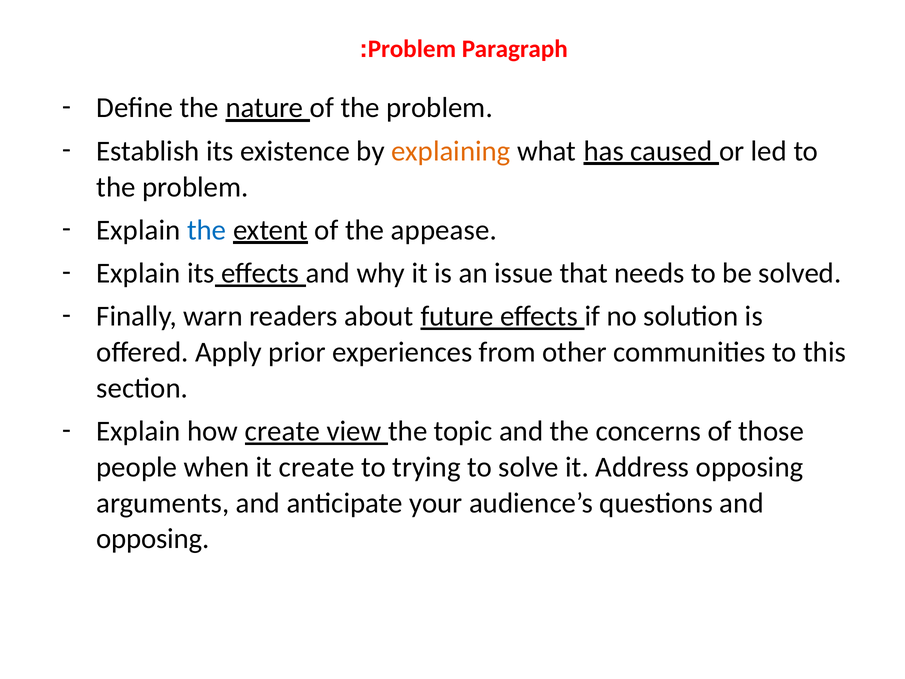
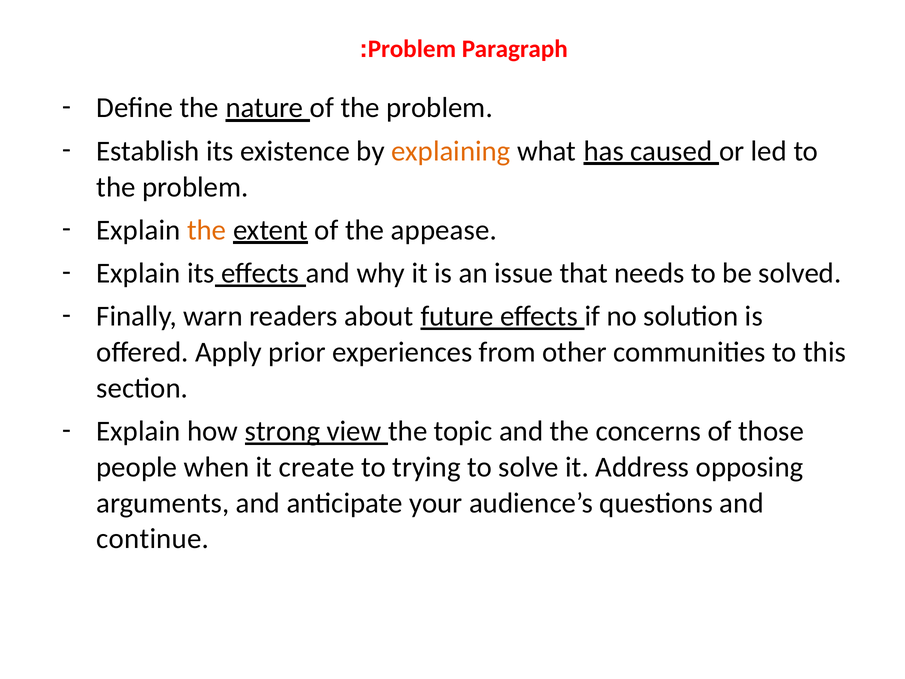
the colour: blue -> orange (207, 230)
how create: create -> strong (282, 431)
opposing: opposing -> continue (153, 539)
